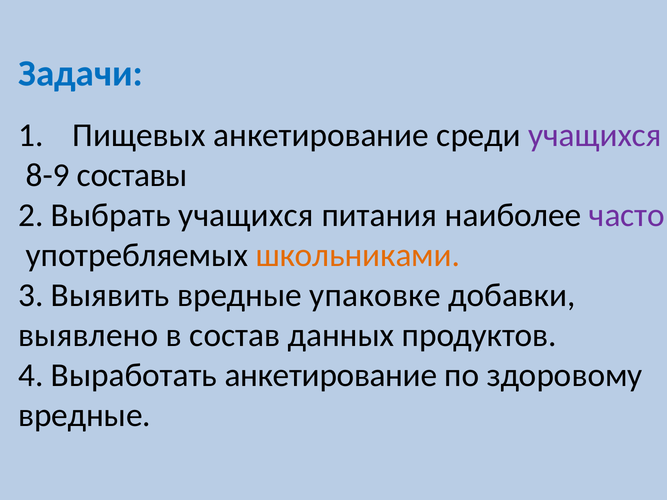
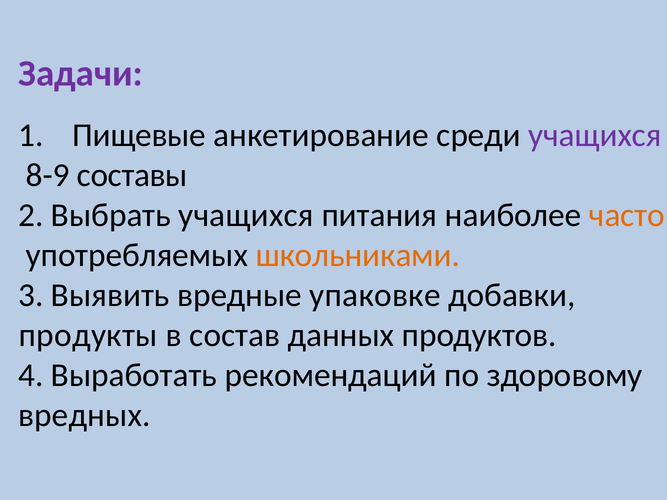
Задачи colour: blue -> purple (81, 73)
Пищевых: Пищевых -> Пищевые (139, 135)
часто colour: purple -> orange (627, 215)
выявлено: выявлено -> продукты (88, 335)
Выработать анкетирование: анкетирование -> рекомендаций (331, 375)
вредные: вредные -> вредных (84, 416)
